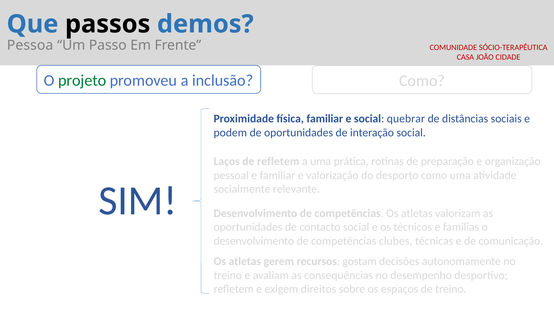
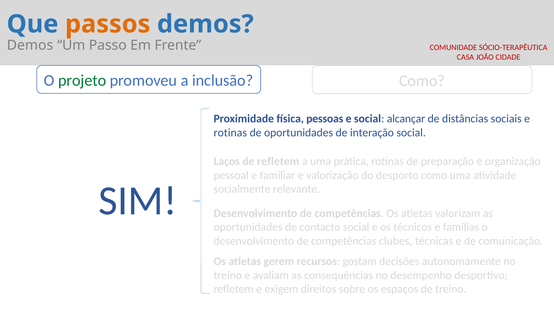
passos colour: black -> orange (108, 24)
Pessoa: Pessoa -> Demos (30, 45)
física familiar: familiar -> pessoas (325, 119)
quebrar: quebrar -> alcançar (406, 119)
podem: podem -> rotinas (230, 132)
